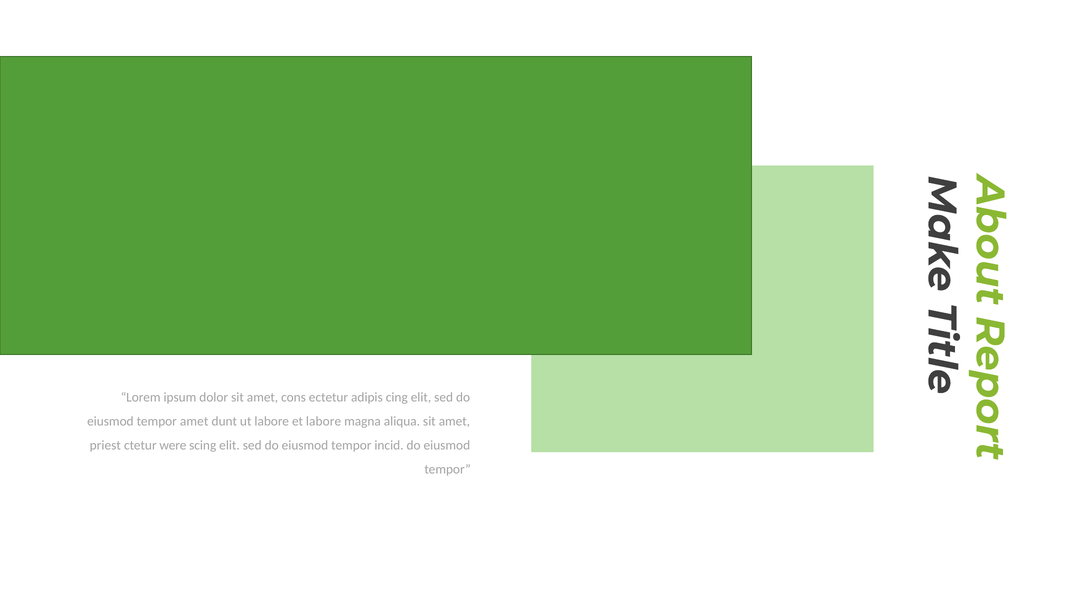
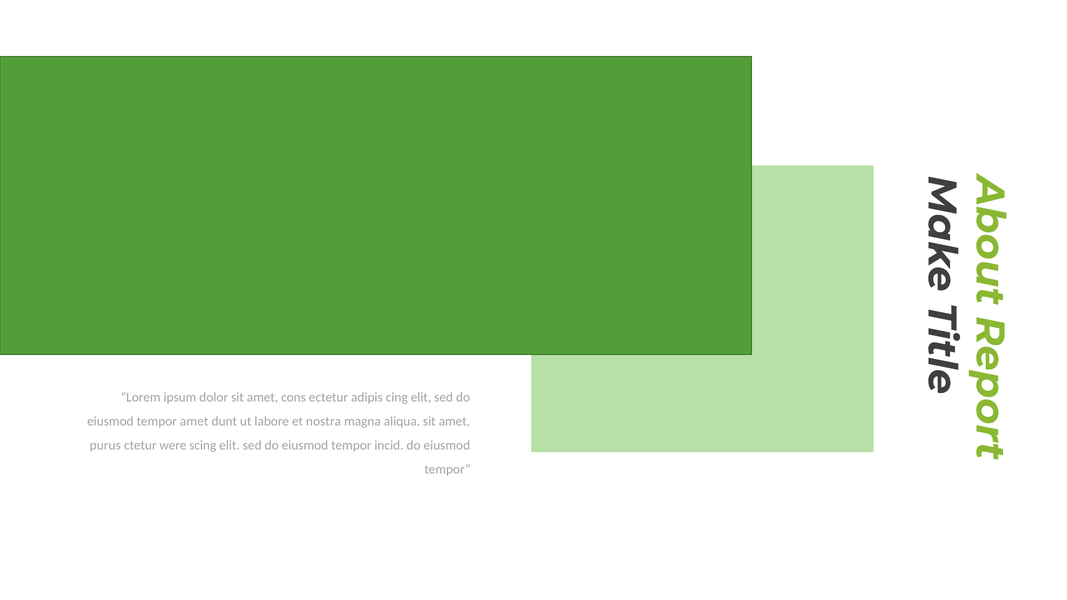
et labore: labore -> nostra (324, 421)
priest: priest -> purus (105, 445)
